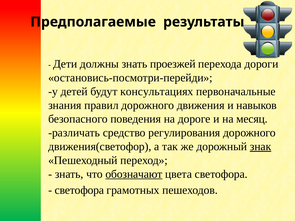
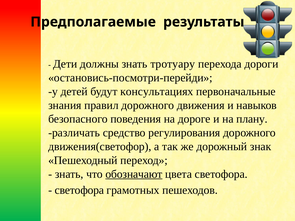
проезжей: проезжей -> тротуару (173, 64)
месяц: месяц -> плану (252, 119)
знак underline: present -> none (261, 147)
